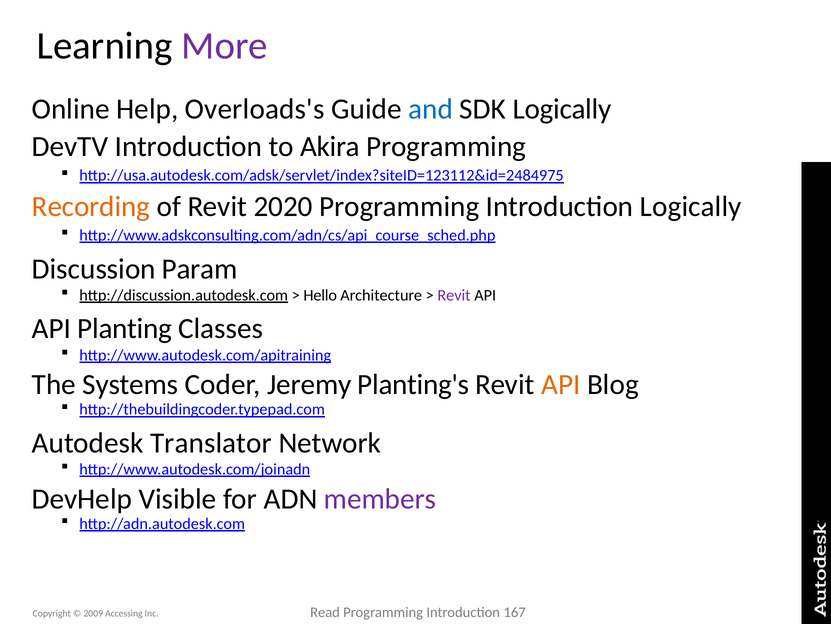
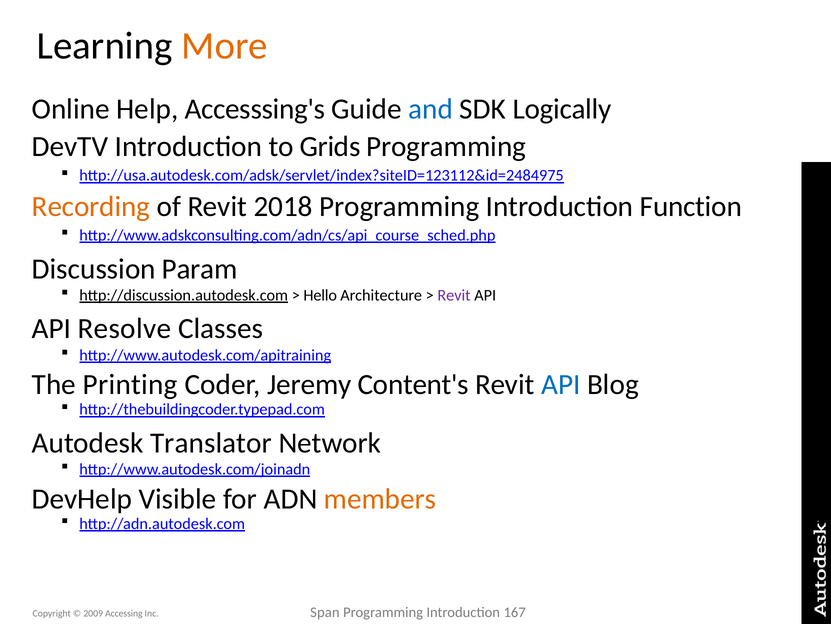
More colour: purple -> orange (225, 46)
Overloads's: Overloads's -> Accesssing's (255, 109)
Akira: Akira -> Grids (330, 147)
2020: 2020 -> 2018 (283, 206)
Introduction Logically: Logically -> Function (691, 206)
Planting: Planting -> Resolve (124, 329)
Systems: Systems -> Printing (130, 384)
Planting's: Planting's -> Content's (413, 384)
API colour: orange -> blue (561, 384)
members colour: purple -> orange (380, 499)
Read: Read -> Span (325, 612)
